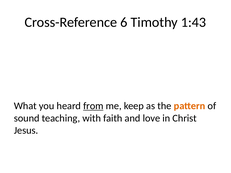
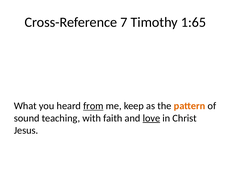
6: 6 -> 7 (124, 22)
1:43: 1:43 -> 1:65 (194, 22)
love underline: none -> present (151, 118)
